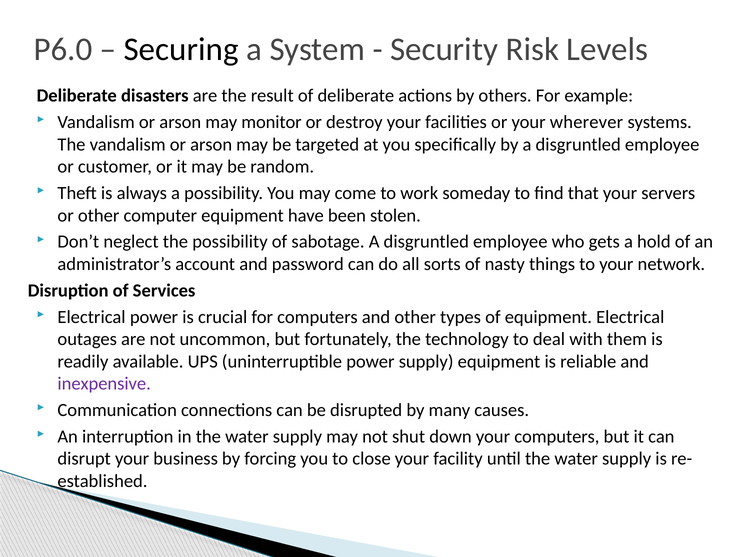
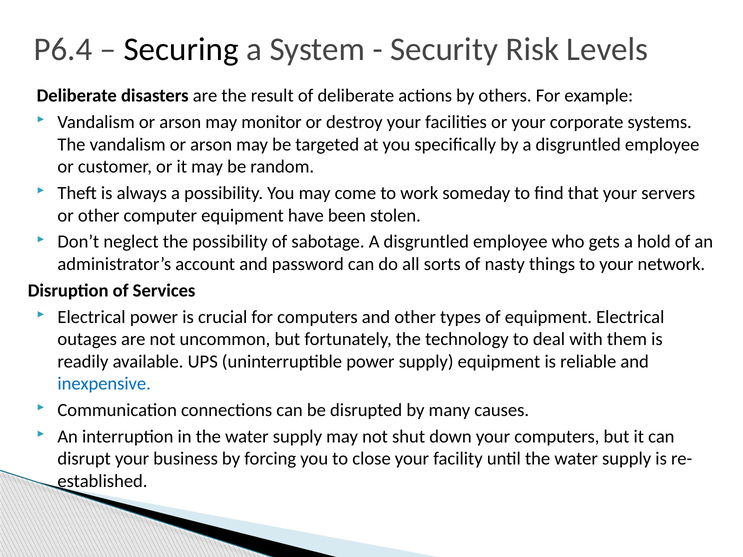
P6.0: P6.0 -> P6.4 (63, 49)
wherever: wherever -> corporate (587, 122)
inexpensive colour: purple -> blue (104, 384)
